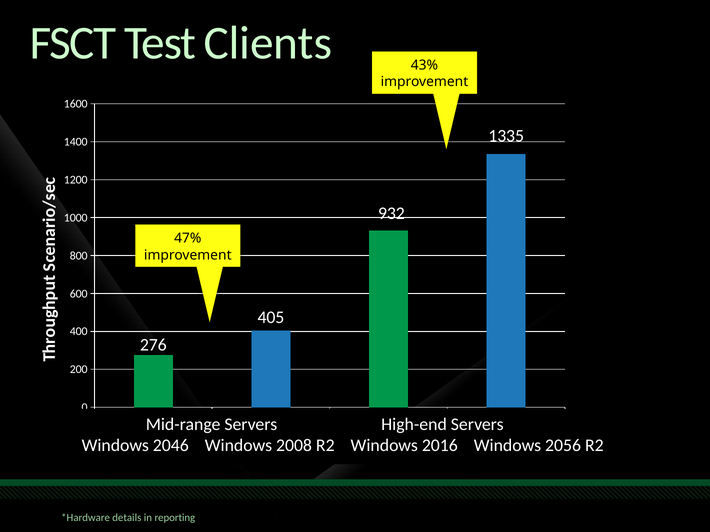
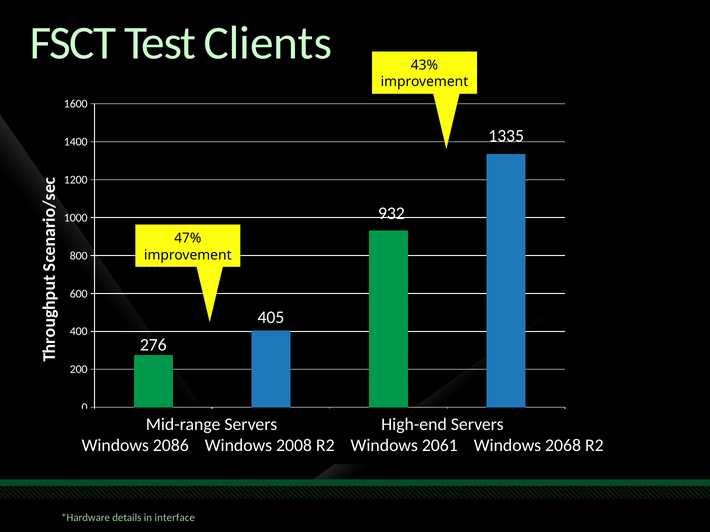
2046: 2046 -> 2086 (171, 446)
2016: 2016 -> 2061 (440, 446)
2056: 2056 -> 2068 (563, 446)
reporting: reporting -> interface (175, 518)
